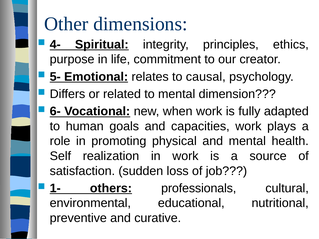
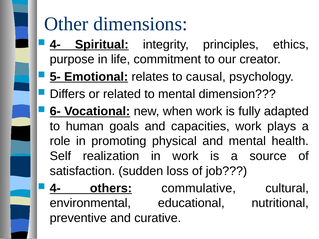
1-: 1- -> 4- (55, 188)
professionals: professionals -> commulative (199, 188)
